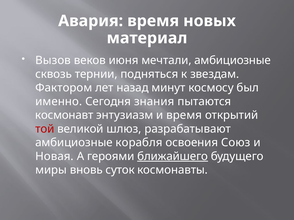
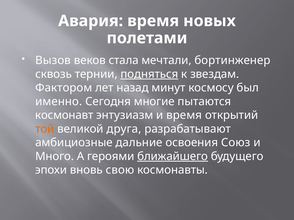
материал: материал -> полетами (147, 38)
июня: июня -> стала (124, 61)
мечтали амбициозные: амбициозные -> бортинженер (232, 61)
подняться underline: none -> present (149, 74)
знания: знания -> многие (154, 102)
той colour: red -> orange (45, 129)
шлюз: шлюз -> друга (124, 129)
корабля: корабля -> дальние (139, 143)
Новая: Новая -> Много (55, 157)
миры: миры -> эпохи (51, 170)
суток: суток -> свою (120, 170)
